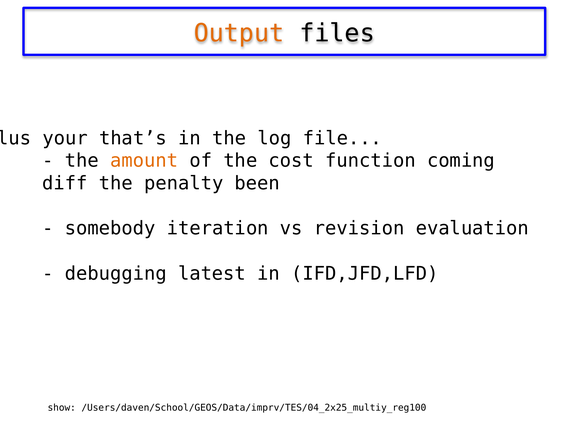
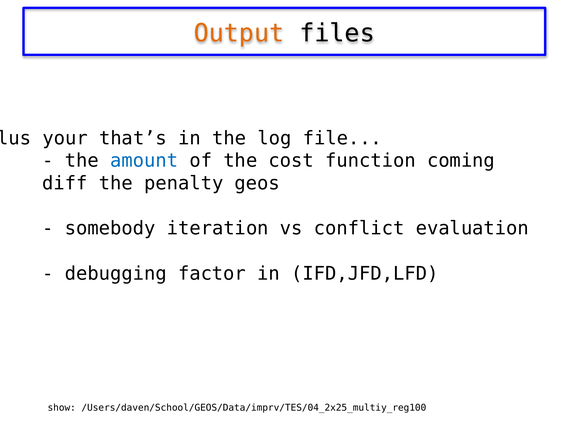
amount colour: orange -> blue (144, 161)
been: been -> geos (257, 183)
revision: revision -> conflict (359, 228)
latest: latest -> factor (212, 274)
